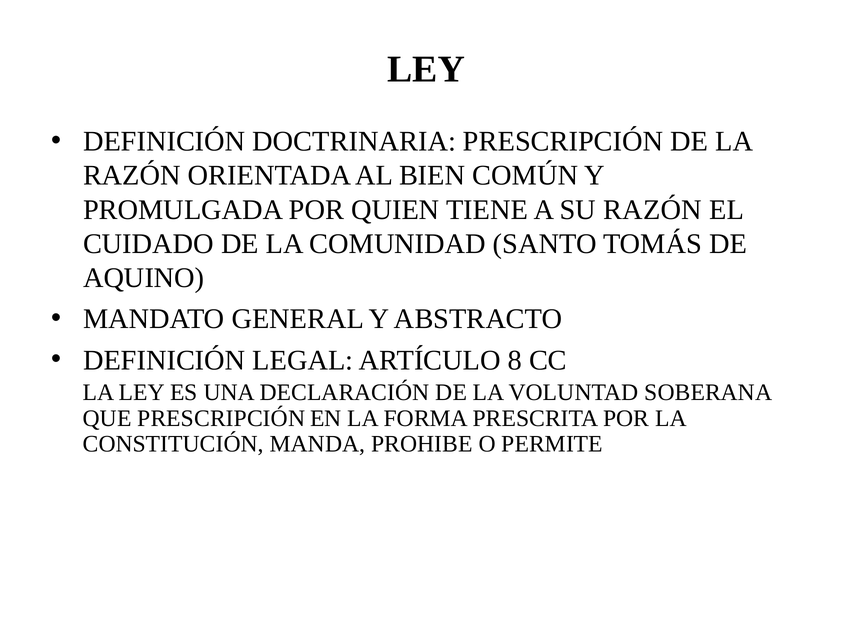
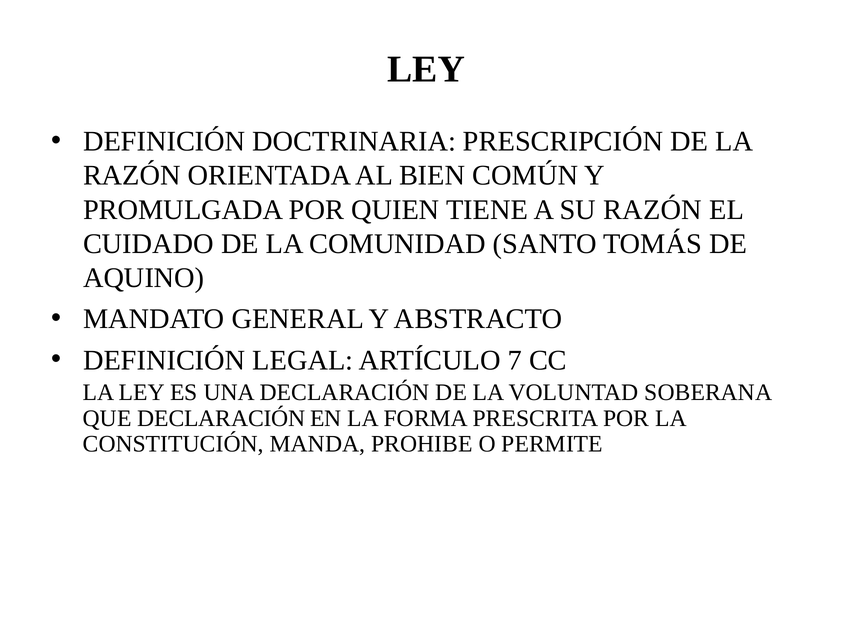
8: 8 -> 7 (515, 360)
QUE PRESCRIPCIÓN: PRESCRIPCIÓN -> DECLARACIÓN (221, 418)
